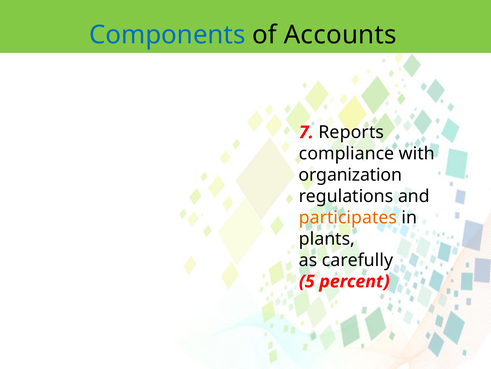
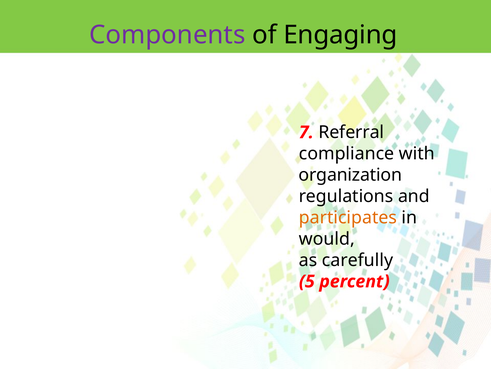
Components colour: blue -> purple (167, 35)
Accounts: Accounts -> Engaging (340, 35)
Reports: Reports -> Referral (351, 132)
plants: plants -> would (327, 238)
